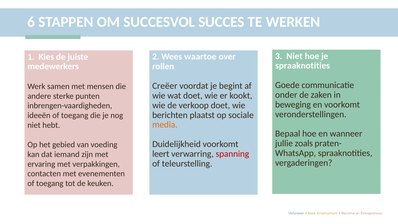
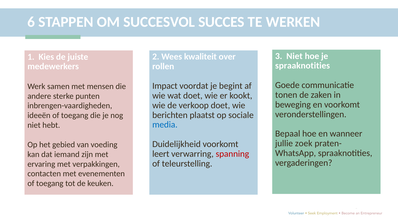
waartoe: waartoe -> kwaliteit (200, 57)
Creëer: Creëer -> Impact (165, 86)
onder: onder -> tonen (286, 95)
media colour: orange -> blue (165, 125)
zoals: zoals -> zoek (304, 143)
